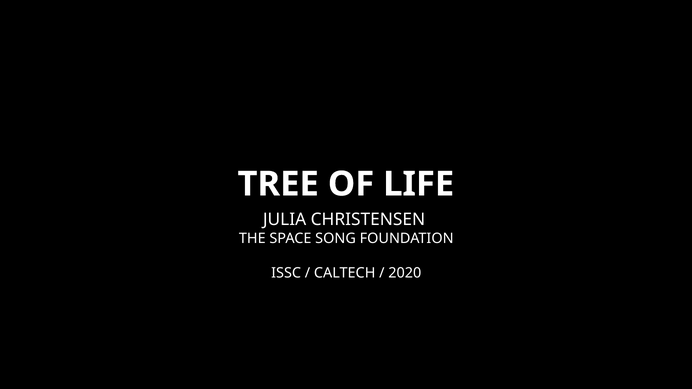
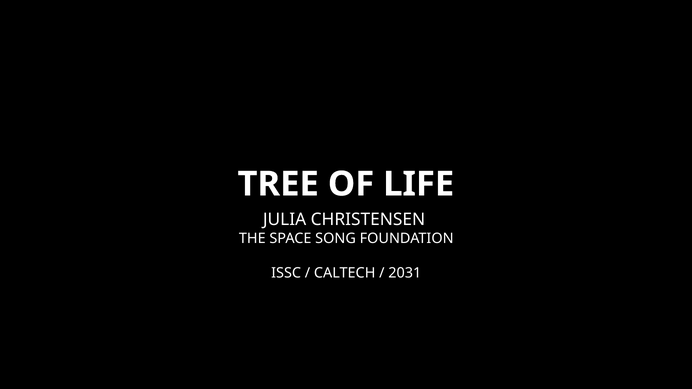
2020: 2020 -> 2031 (405, 273)
